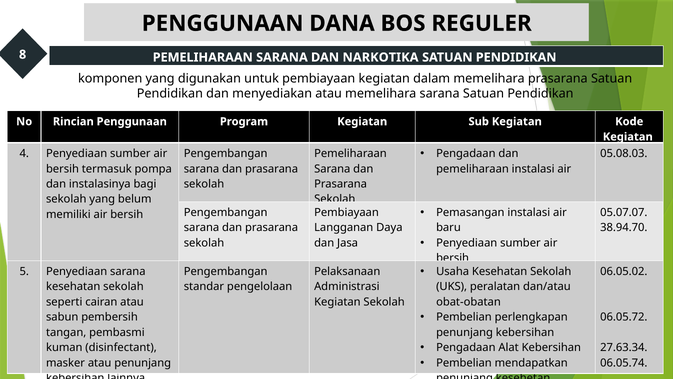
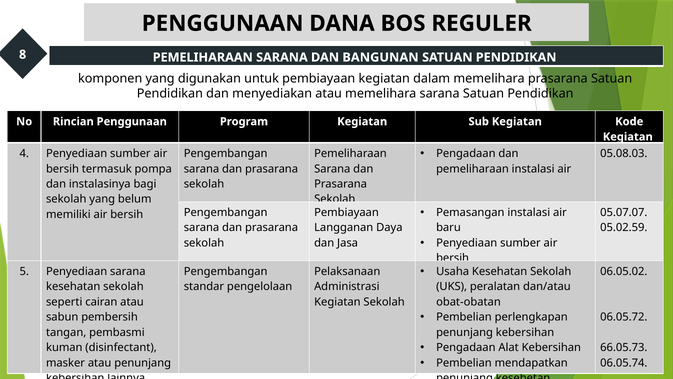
NARKOTIKA: NARKOTIKA -> BANGUNAN (380, 57)
38.94.70: 38.94.70 -> 05.02.59 (624, 227)
27.63.34: 27.63.34 -> 66.05.73 (624, 347)
